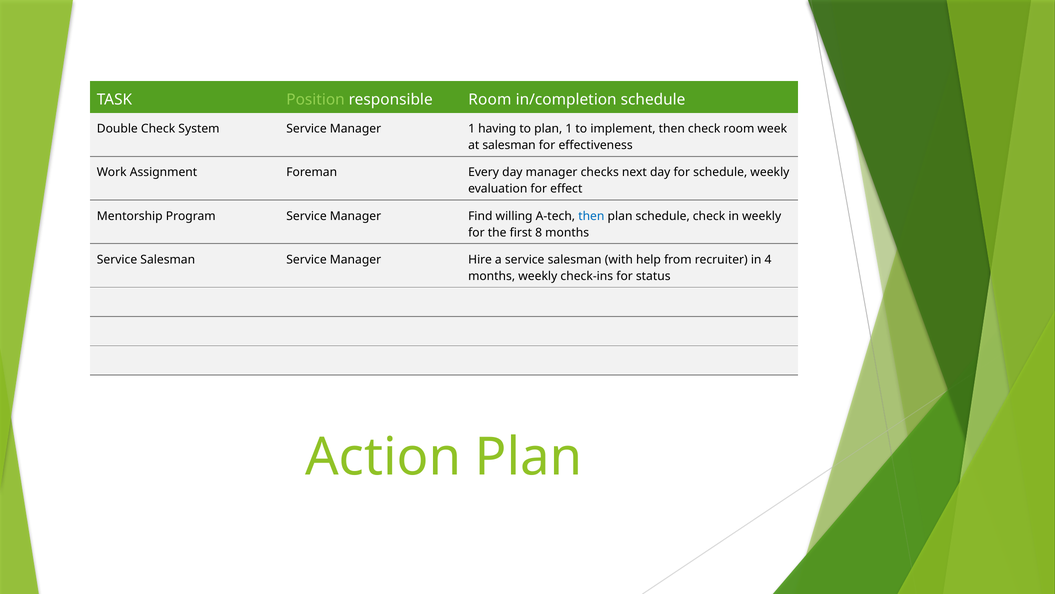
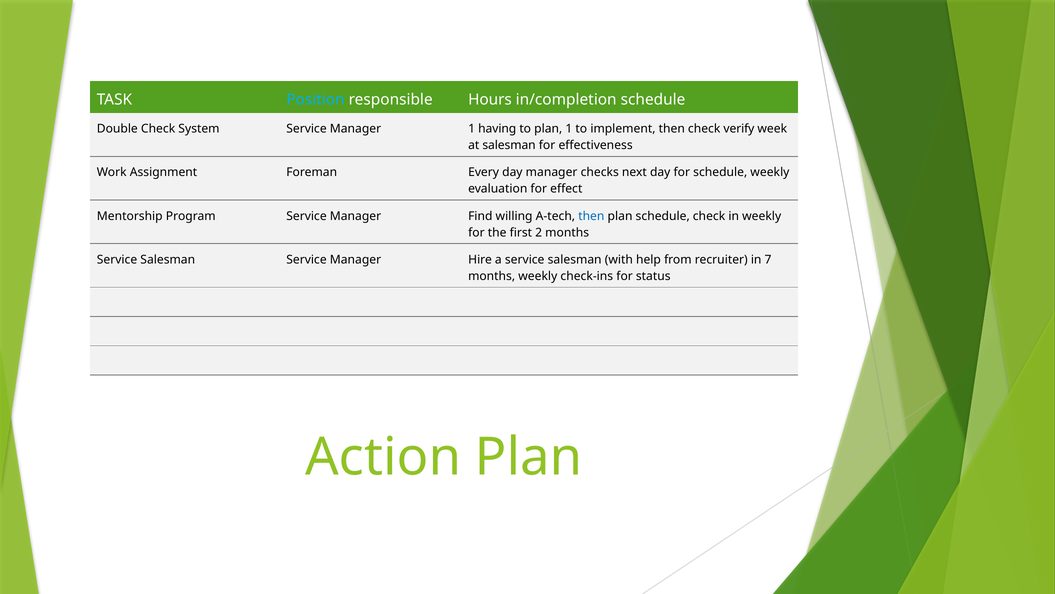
Position colour: light green -> light blue (316, 100)
responsible Room: Room -> Hours (490, 100)
check room: room -> verify (739, 129)
8: 8 -> 2 (539, 232)
4: 4 -> 7 (768, 259)
